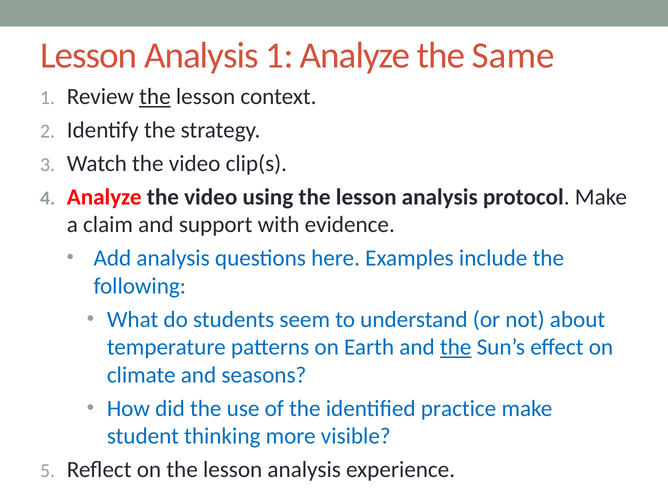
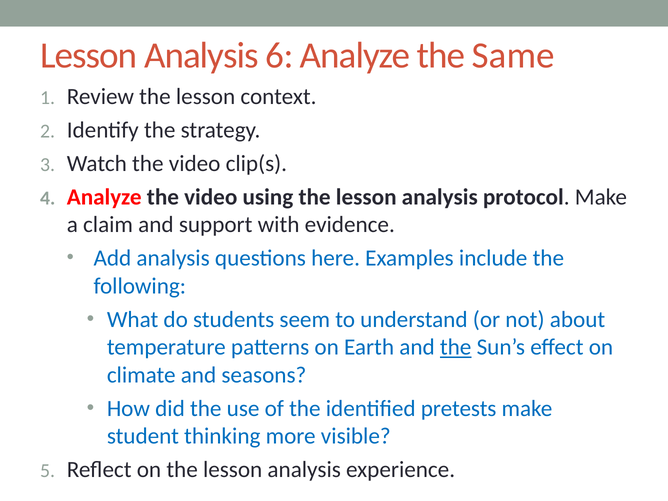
Analysis 1: 1 -> 6 (279, 55)
the underline: present -> none (155, 97)
practice: practice -> pretests (459, 409)
